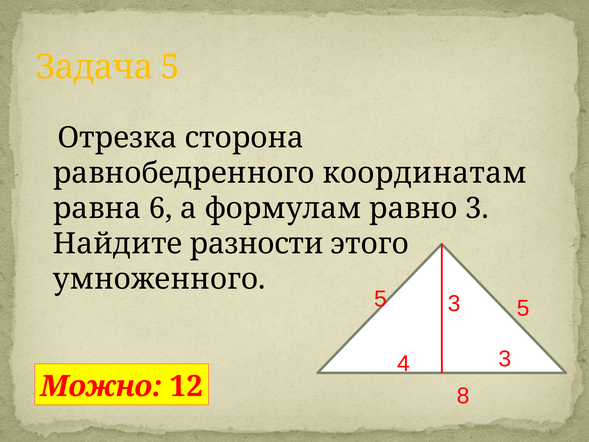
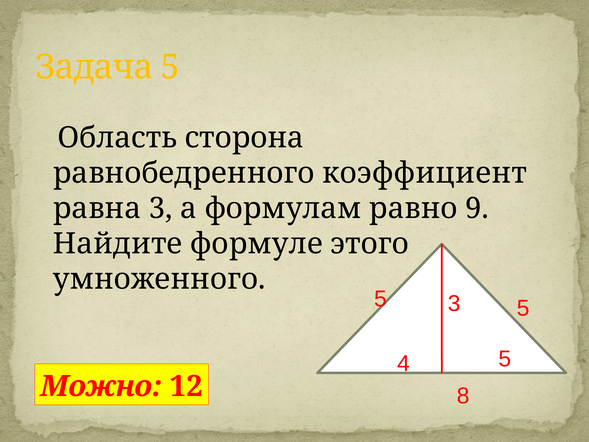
Отрезка: Отрезка -> Область (117, 138)
координатам: координатам -> коэффициент (425, 173)
равна 6: 6 -> 3 (161, 208)
равно 3: 3 -> 9 (477, 208)
разности: разности -> формуле (256, 244)
4 3: 3 -> 5 (505, 359)
